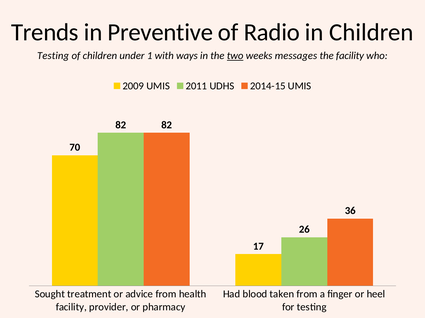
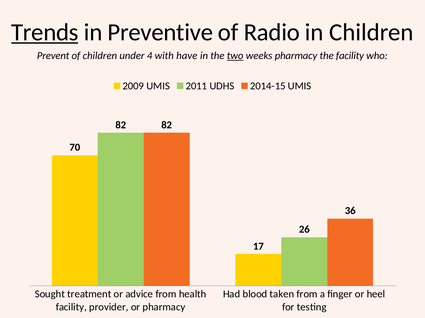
Trends underline: none -> present (45, 33)
Testing: Testing -> Prevent (53, 56)
1: 1 -> 4 (150, 56)
ways: ways -> have (187, 56)
weeks messages: messages -> pharmacy (296, 56)
